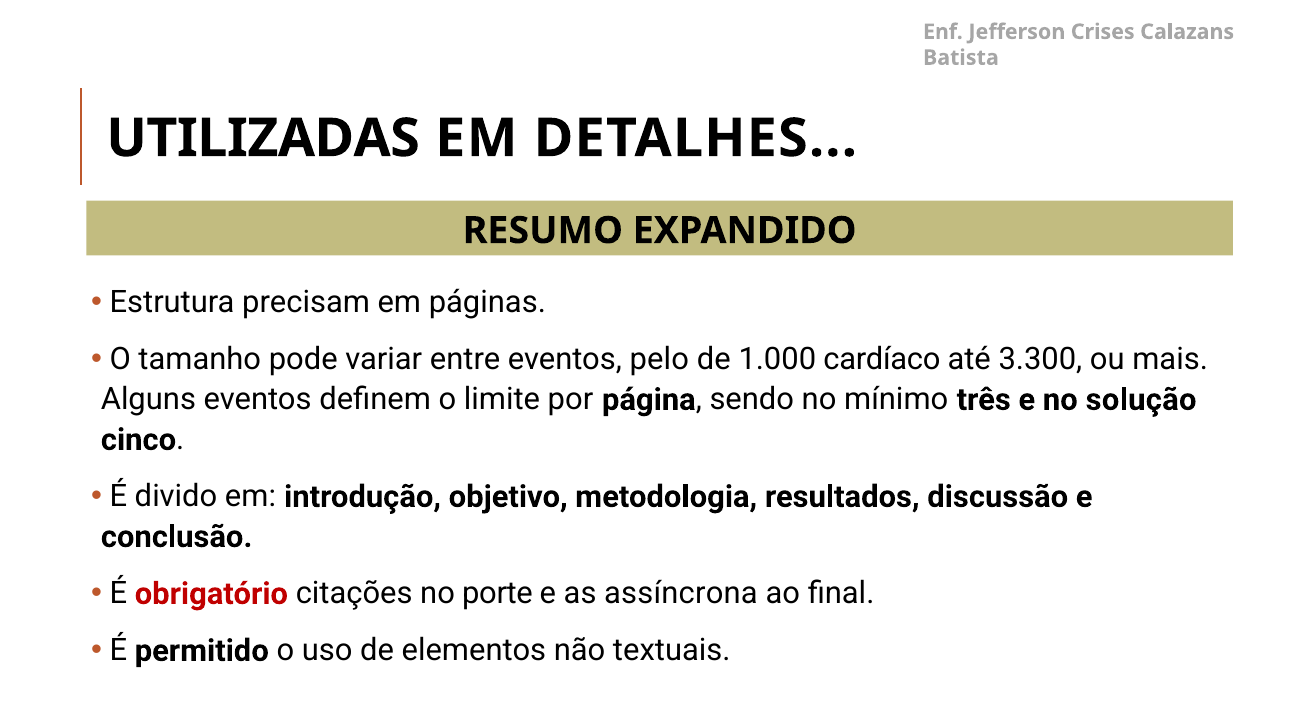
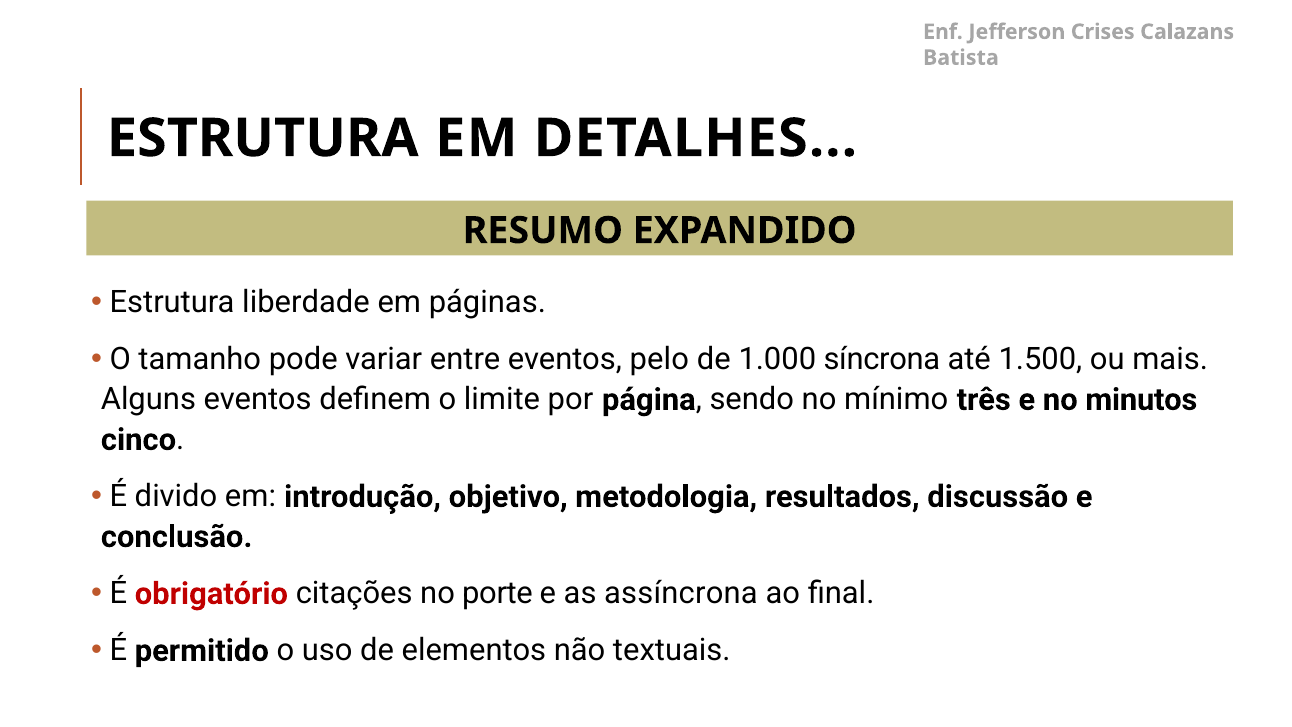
UTILIZADAS: UTILIZADAS -> ESTRUTURA (263, 138)
precisam: precisam -> liberdade (306, 302)
cardíaco: cardíaco -> síncrona (882, 359)
3.300: 3.300 -> 1.500 (1040, 359)
solução: solução -> minutos (1141, 400)
